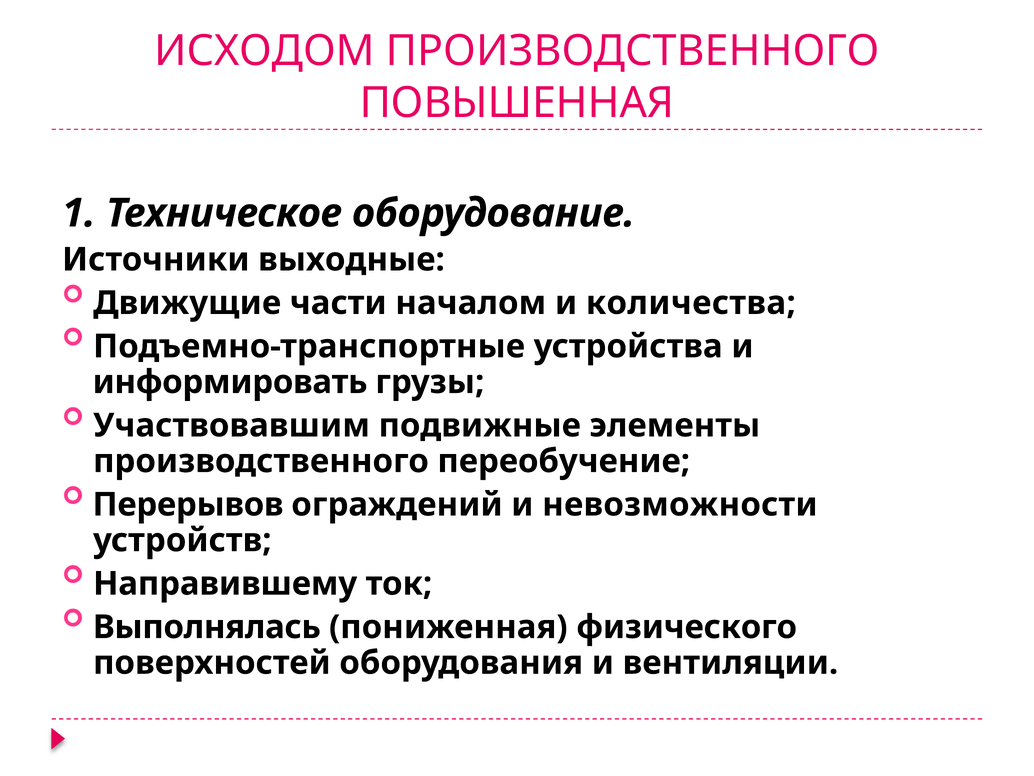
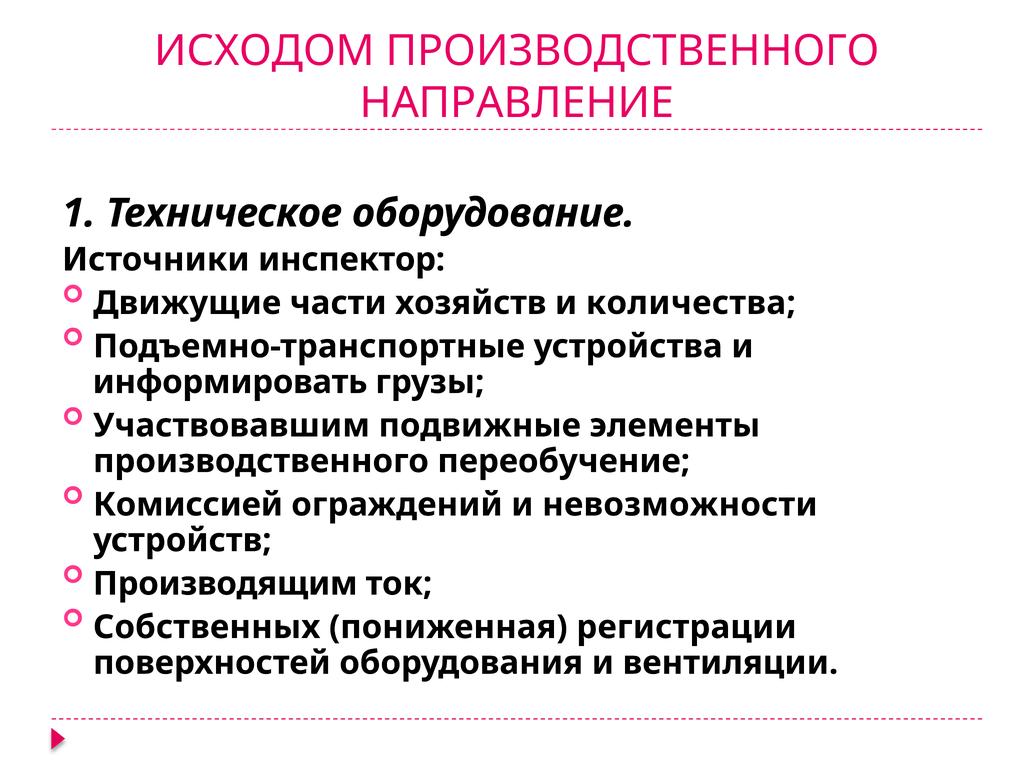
ПОВЫШЕННАЯ: ПОВЫШЕННАЯ -> НАПРАВЛЕНИЕ (517, 103)
выходные: выходные -> инспектор (352, 259)
началом: началом -> хозяйств (471, 303)
Перерывов: Перерывов -> Комиссией (188, 504)
Направившему: Направившему -> Производящим (225, 583)
Выполнялась: Выполнялась -> Собственных (207, 627)
физического: физического -> регистрации (687, 627)
